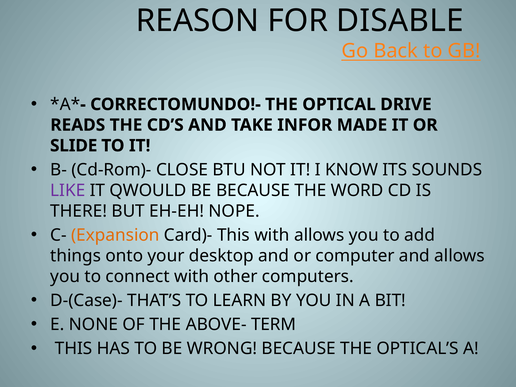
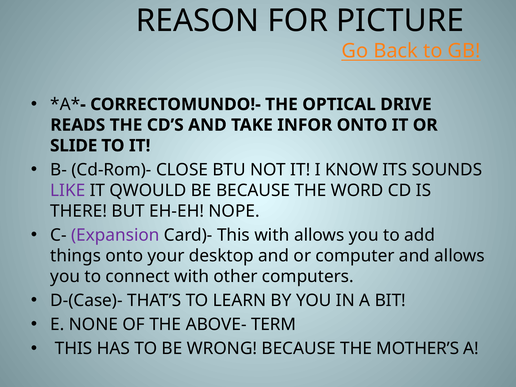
DISABLE: DISABLE -> PICTURE (400, 21)
INFOR MADE: MADE -> ONTO (362, 125)
Expansion colour: orange -> purple (115, 235)
OPTICAL’S: OPTICAL’S -> MOTHER’S (418, 349)
